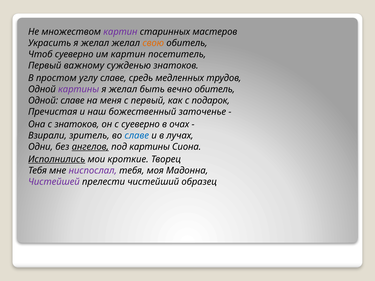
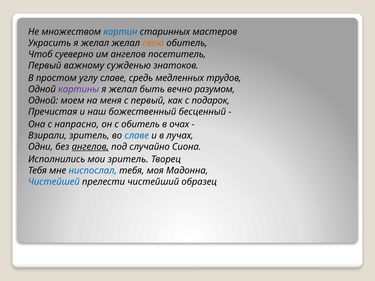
картин colour: purple -> blue (120, 32)
им картин: картин -> ангелов (128, 54)
вечно обитель: обитель -> разумом (215, 89)
Одной славе: славе -> моем (72, 101)
заточенье: заточенье -> бесценный (202, 112)
с знатоков: знатоков -> напрасно (77, 124)
с суеверно: суеверно -> обитель (140, 124)
под картины: картины -> случайно (150, 147)
Исполнились underline: present -> none (57, 159)
мои кроткие: кроткие -> зритель (128, 159)
ниспослал colour: purple -> blue (93, 171)
Чистейшей colour: purple -> blue (54, 182)
